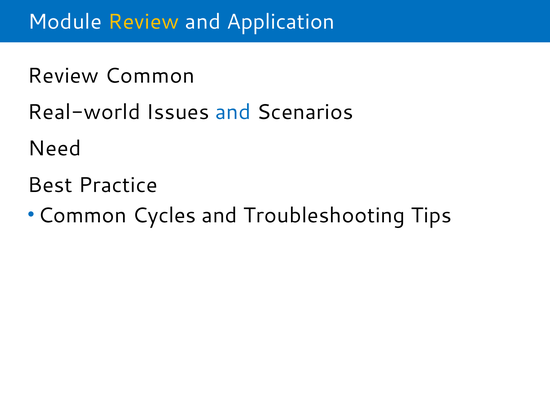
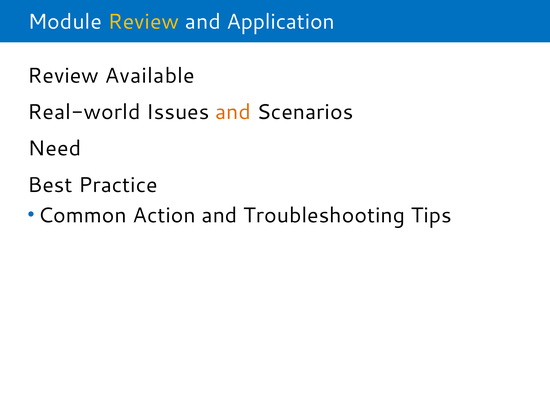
Review Common: Common -> Available (150, 76)
and colour: blue -> orange (233, 112)
Cycles: Cycles -> Action (164, 216)
